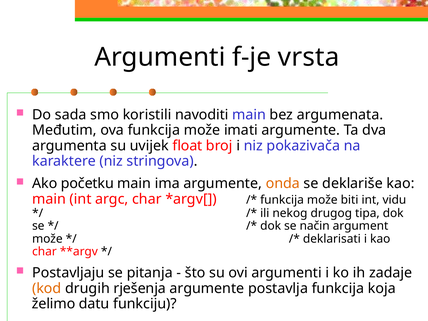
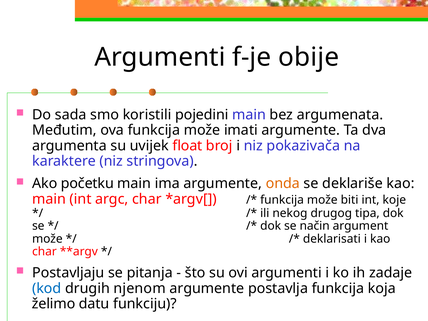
vrsta: vrsta -> obije (309, 57)
navoditi: navoditi -> pojedini (202, 115)
vidu: vidu -> koje (394, 200)
kod colour: orange -> blue (47, 288)
rješenja: rješenja -> njenom (140, 288)
